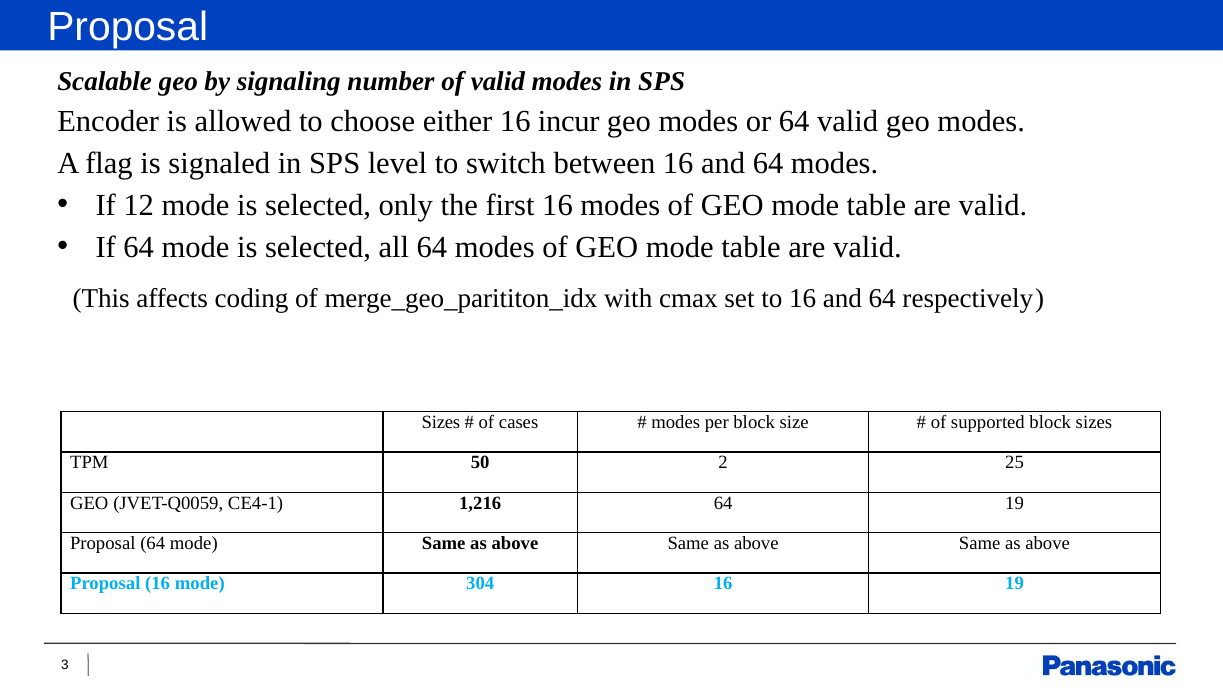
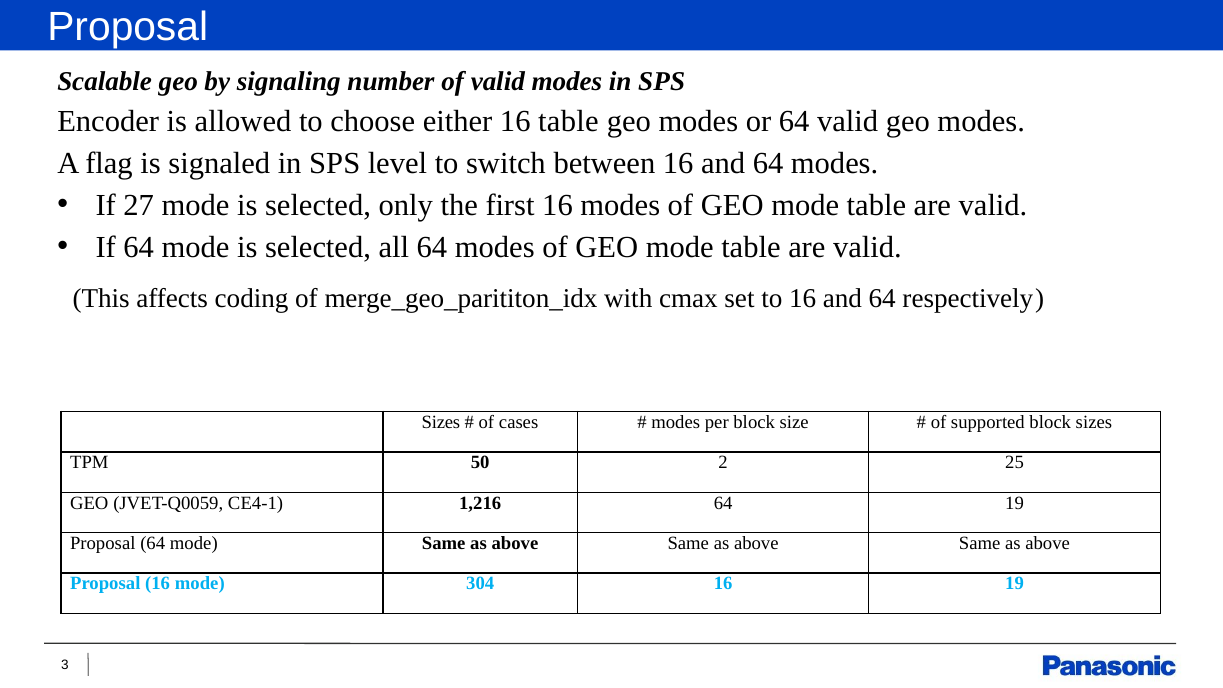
16 incur: incur -> table (568, 122)
12: 12 -> 27 (139, 205)
